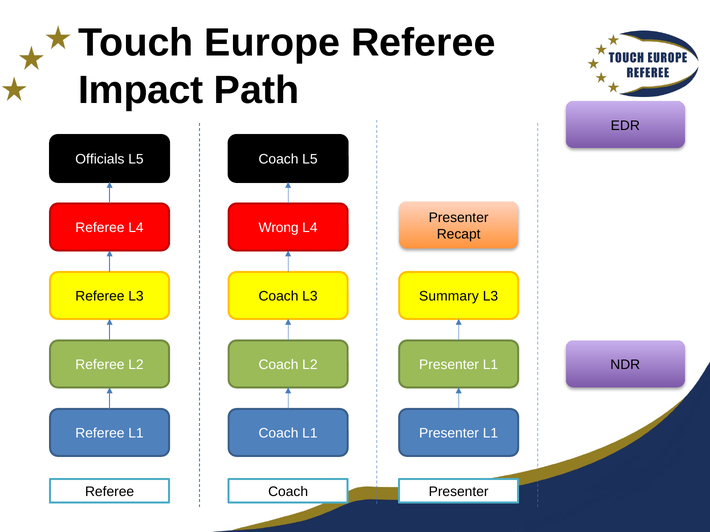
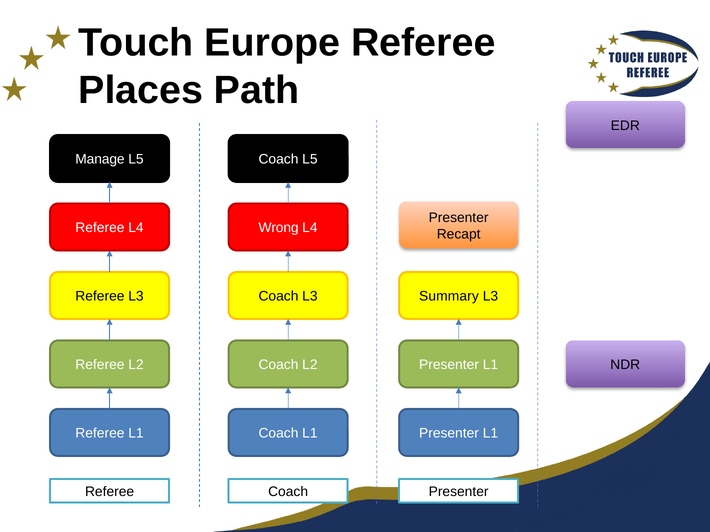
Impact: Impact -> Places (141, 90)
Officials: Officials -> Manage (100, 160)
